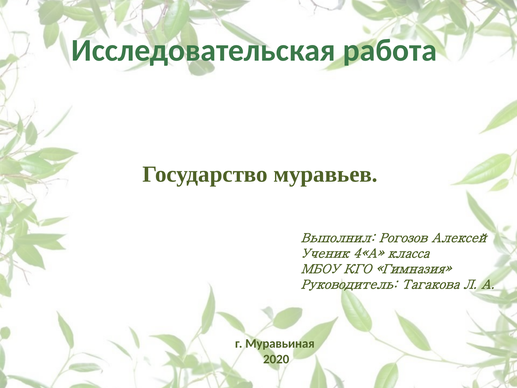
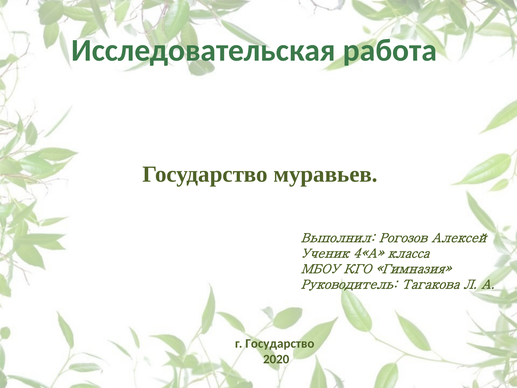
г Муравьиная: Муравьиная -> Государство (280, 343)
